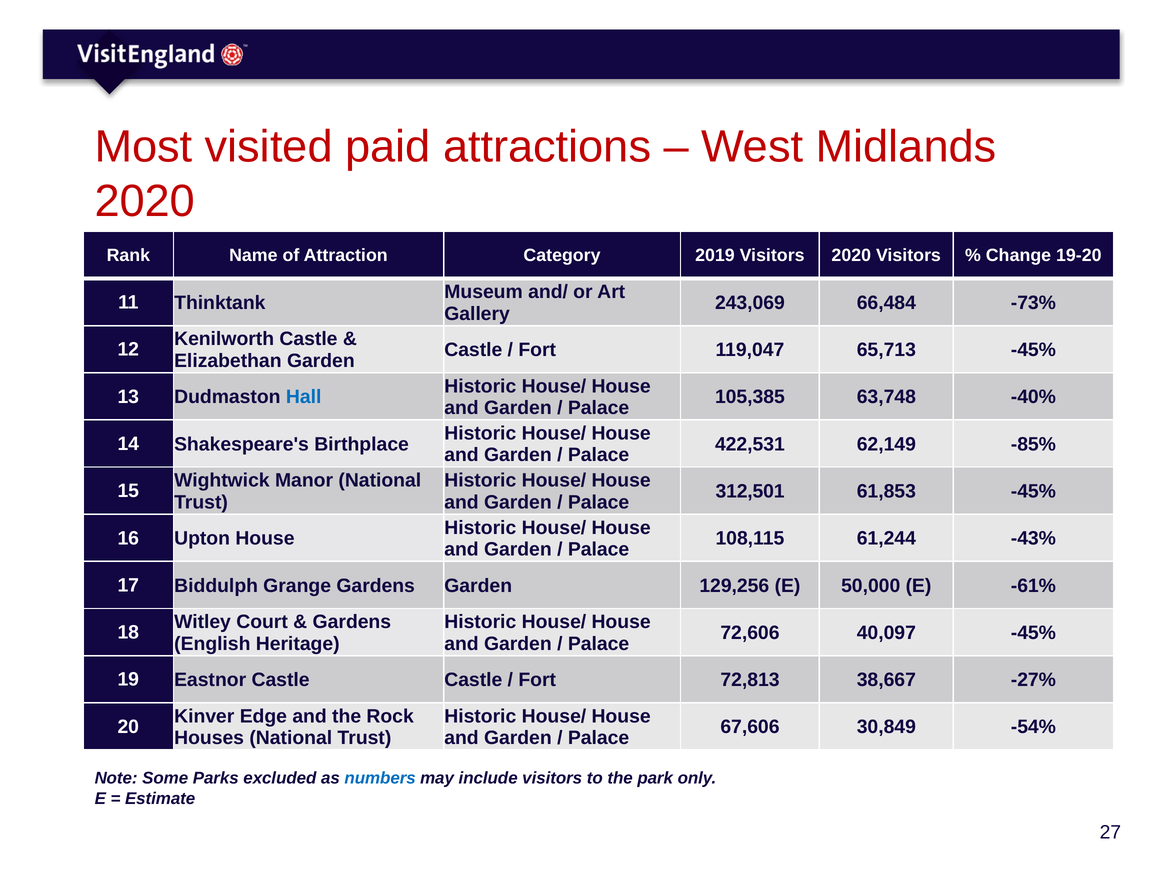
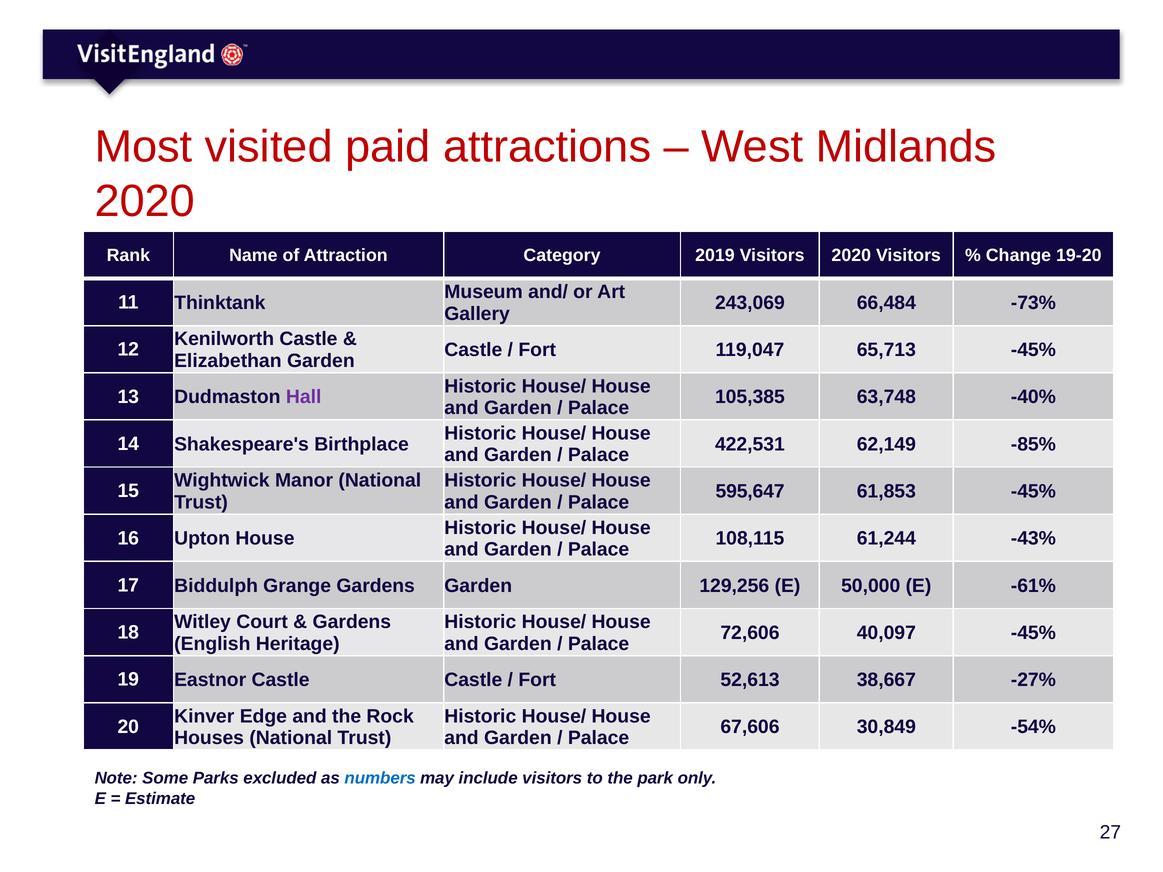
Hall colour: blue -> purple (304, 397)
312,501: 312,501 -> 595,647 (750, 491)
72,813: 72,813 -> 52,613 (750, 680)
